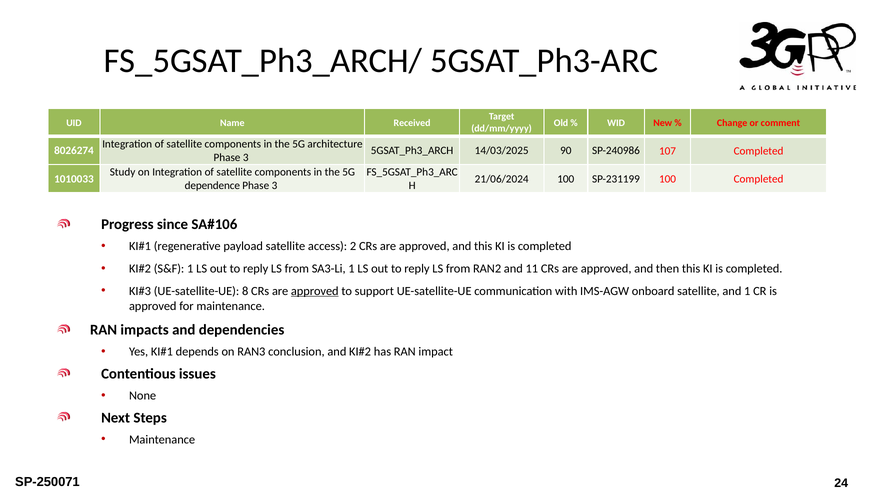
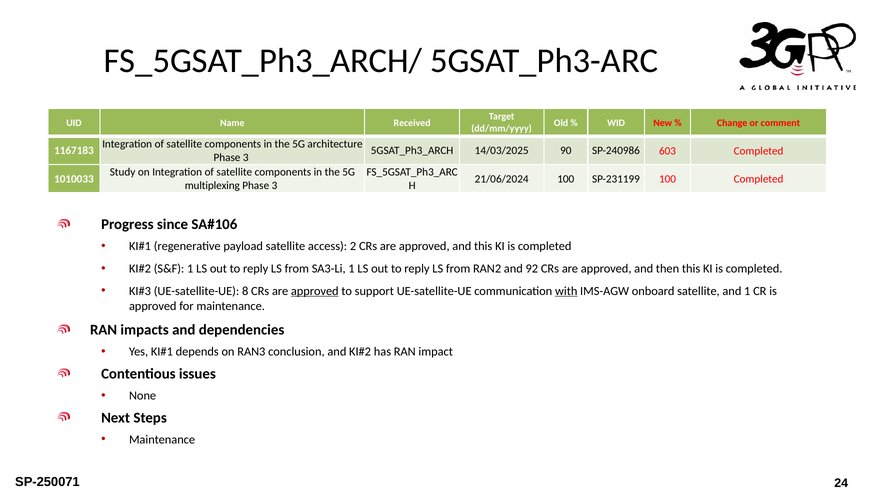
8026274: 8026274 -> 1167183 (74, 151)
107: 107 -> 603 (668, 151)
dependence: dependence -> multiplexing (212, 186)
11: 11 -> 92 (532, 269)
with underline: none -> present (566, 291)
